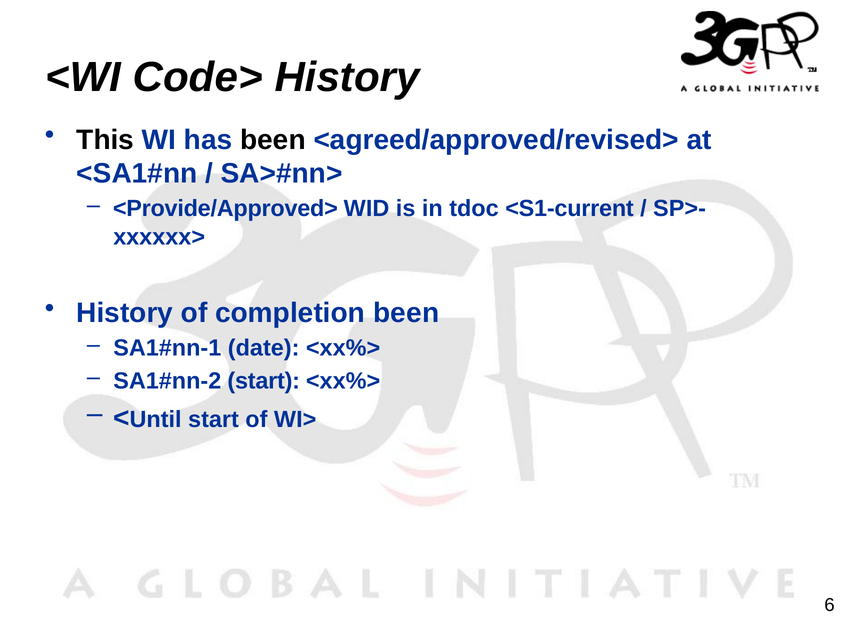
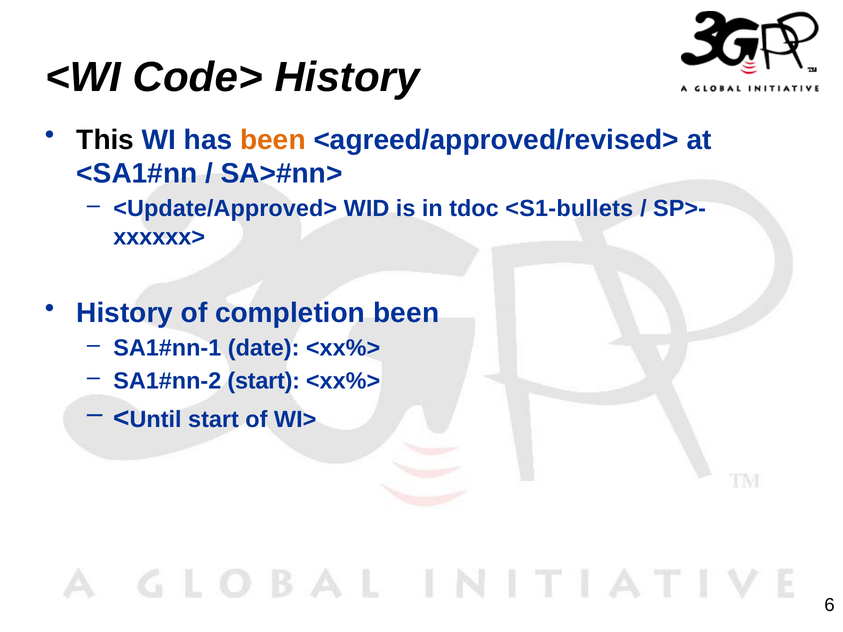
been colour: black -> orange (273, 140)
<Provide/Approved>: <Provide/Approved> -> <Update/Approved> (225, 209)
<S1-current: <S1-current -> <S1-bullets (569, 209)
